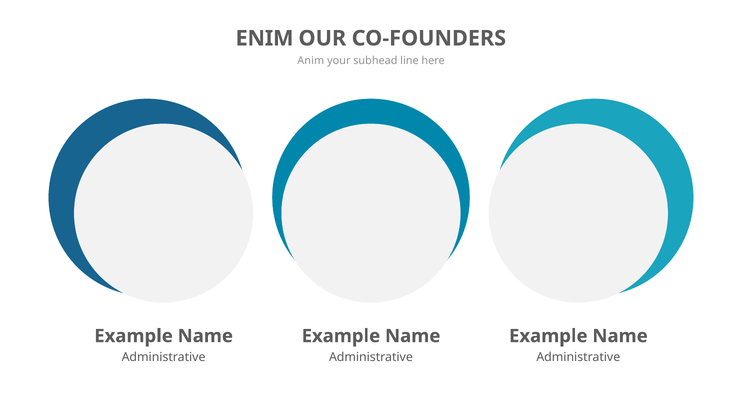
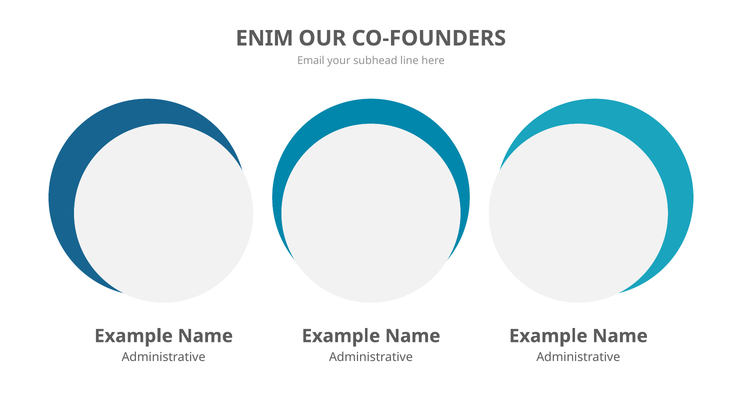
Anim: Anim -> Email (311, 61)
